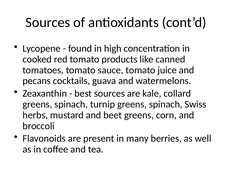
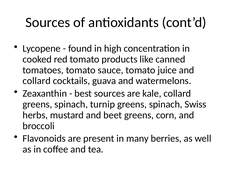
pecans: pecans -> collard (37, 81)
